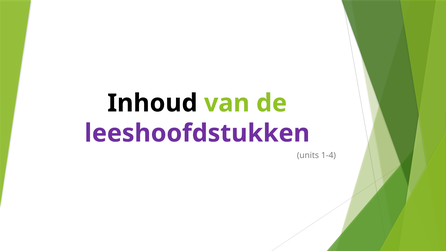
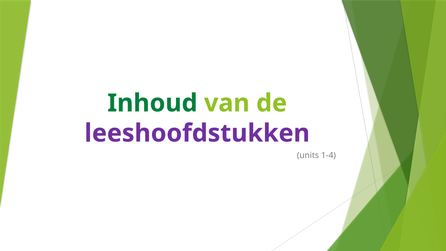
Inhoud colour: black -> green (152, 103)
